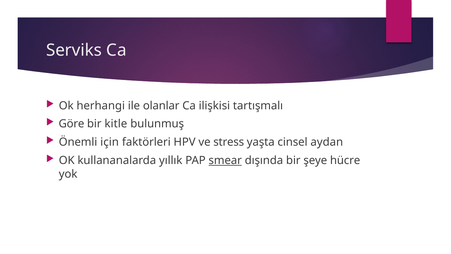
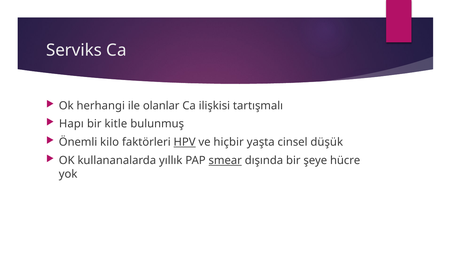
Göre: Göre -> Hapı (71, 124)
için: için -> kilo (110, 142)
HPV underline: none -> present (185, 142)
stress: stress -> hiçbir (229, 142)
aydan: aydan -> düşük (327, 142)
